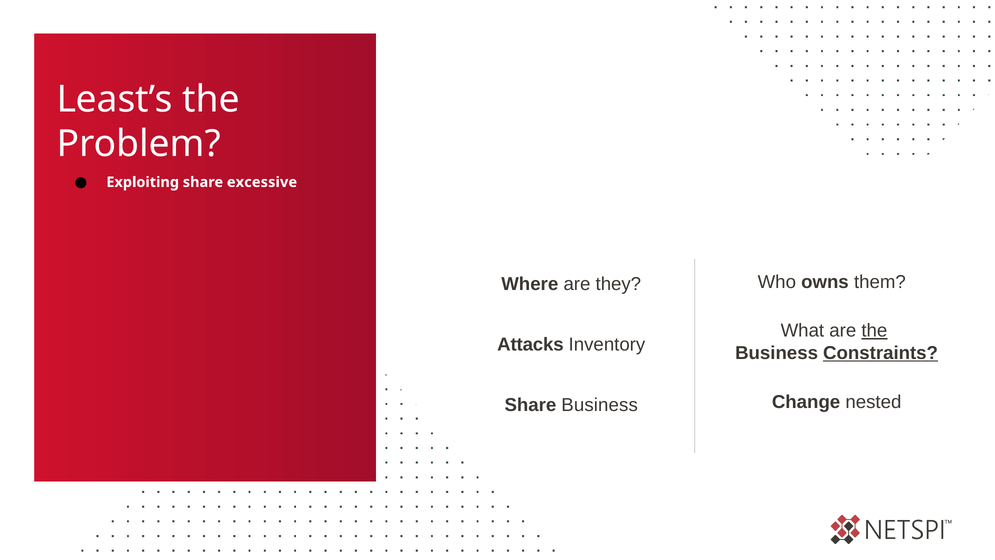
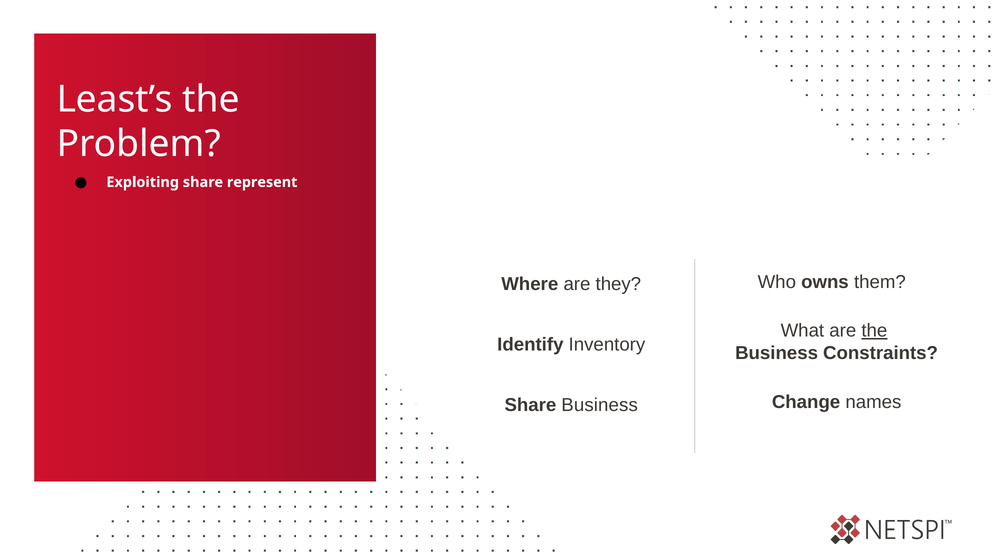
excessive: excessive -> represent (262, 182)
Attacks: Attacks -> Identify (530, 344)
Constraints underline: present -> none (881, 353)
nested: nested -> names (873, 402)
